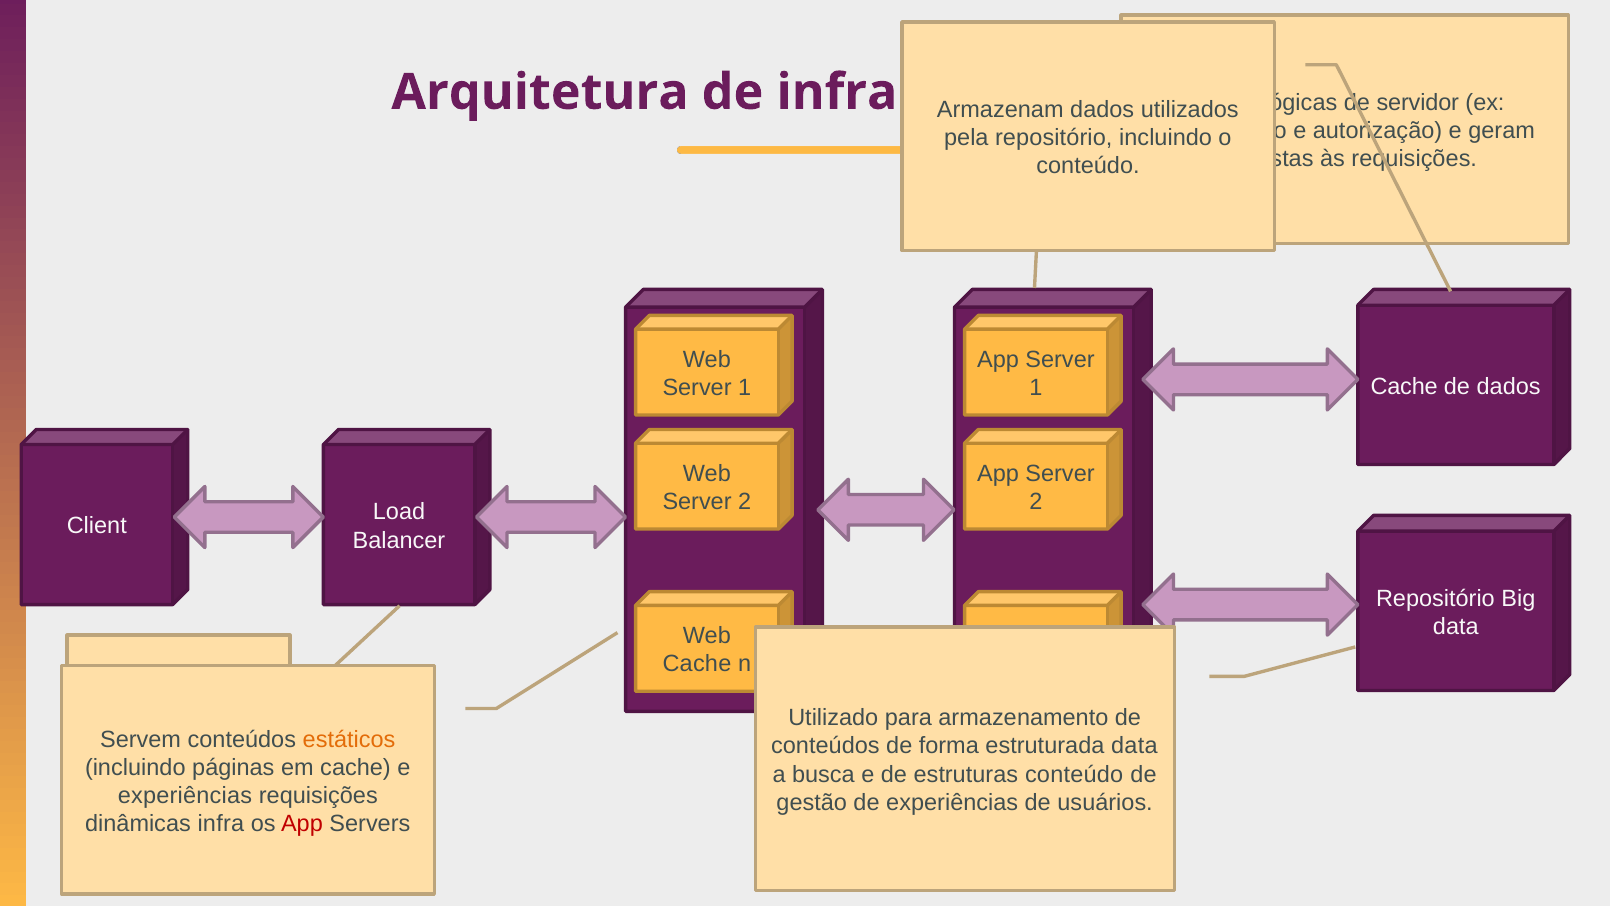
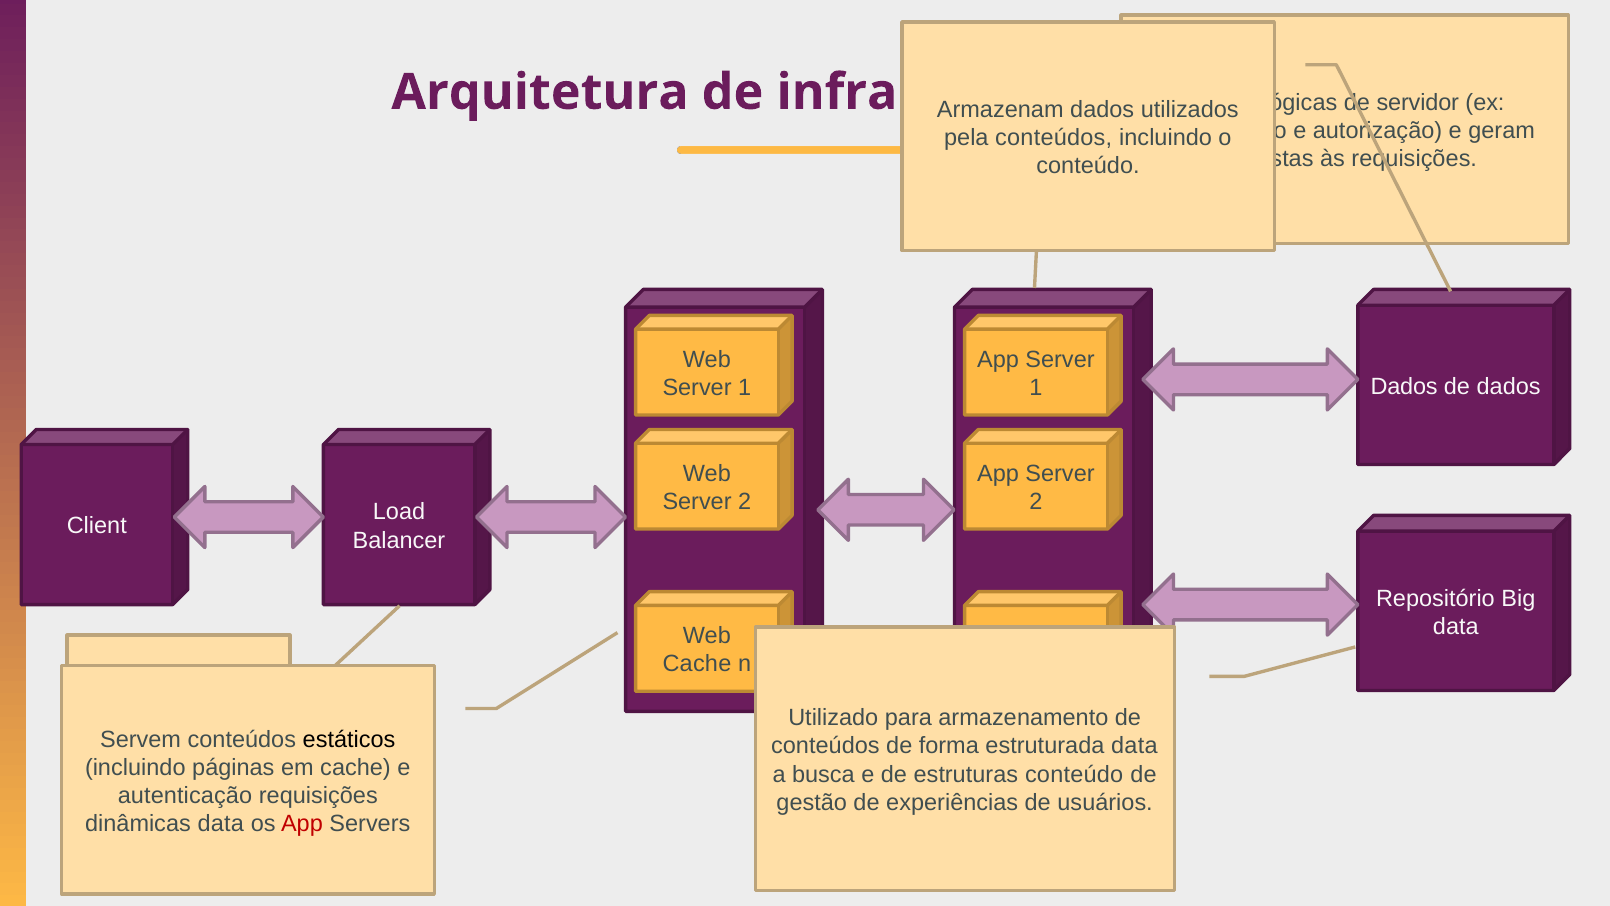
pela repositório: repositório -> conteúdos (1054, 138)
Cache: Cache -> Dados (1404, 386)
estáticos colour: orange -> black (349, 739)
experiências: experiências -> autenticação (185, 795)
dinâmicas infra: infra -> data (221, 824)
